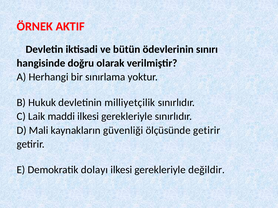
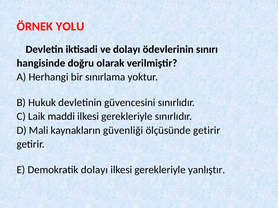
AKTIF: AKTIF -> YOLU (70, 27)
ve bütün: bütün -> dolayı (127, 49)
milliyetçilik: milliyetçilik -> güvencesini (130, 103)
değildir: değildir -> yanlıştır (207, 170)
